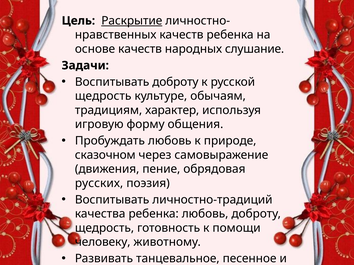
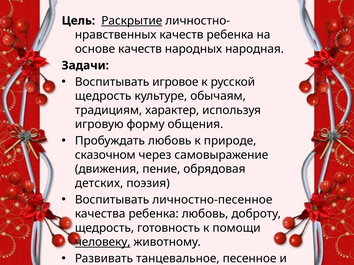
слушание: слушание -> народная (255, 49)
Воспитывать доброту: доброту -> игровое (175, 82)
русских: русских -> детских (99, 184)
личностно-традиций: личностно-традиций -> личностно-песенное (212, 200)
человеку underline: none -> present (103, 243)
